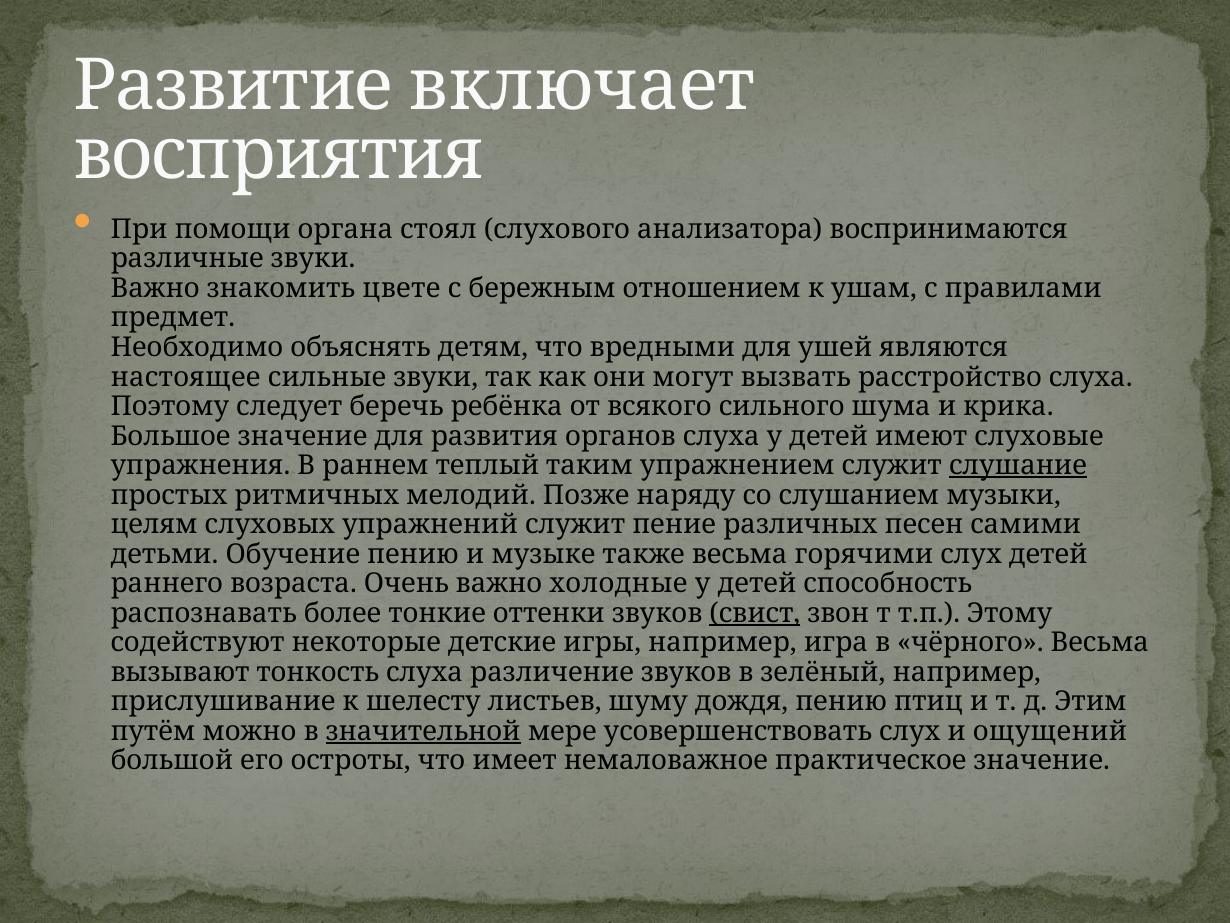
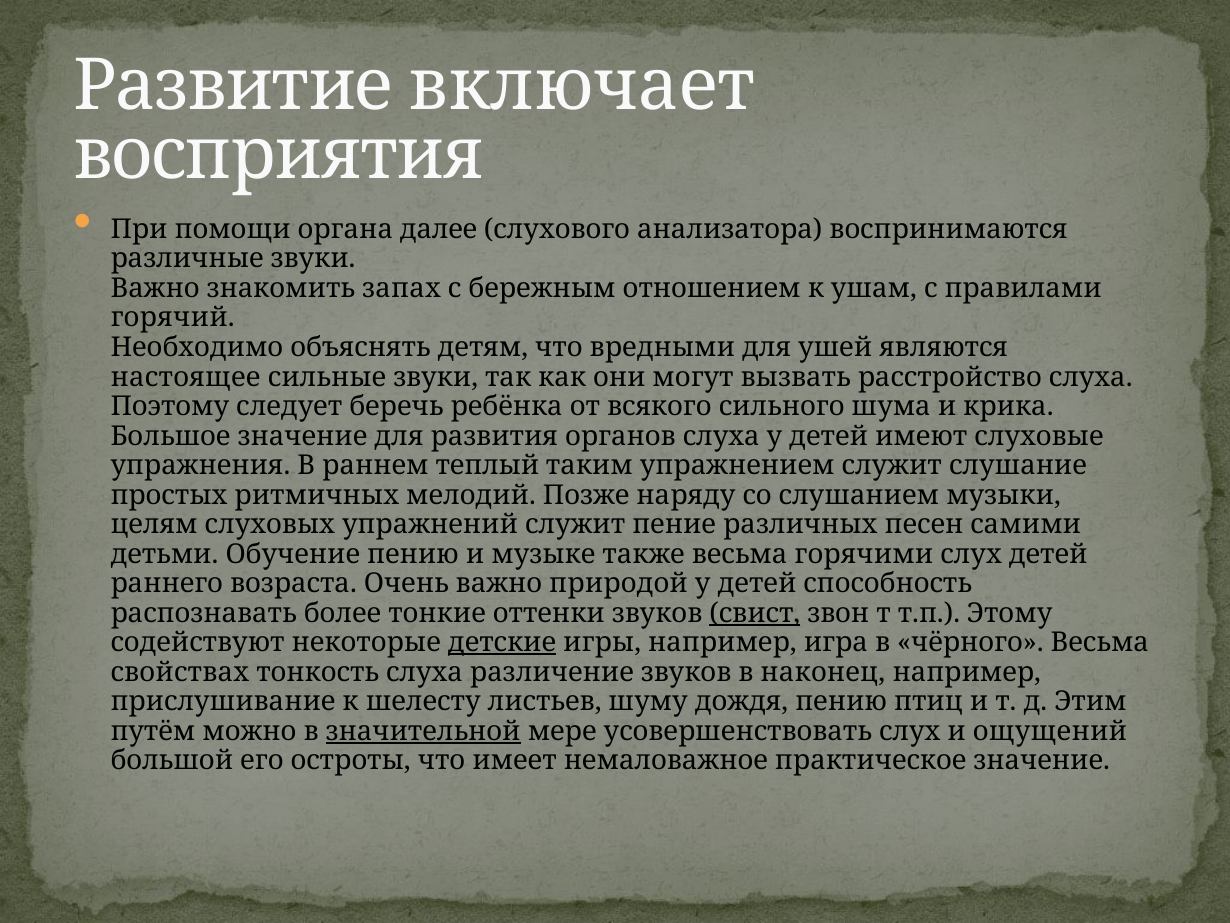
стоял: стоял -> далее (439, 229)
цвете: цвете -> запах (401, 288)
предмет: предмет -> горячий (173, 318)
слушание underline: present -> none (1018, 465)
холодные: холодные -> природой (619, 583)
детские underline: none -> present (502, 642)
вызывают: вызывают -> свойствах (180, 672)
зелёный: зелёный -> наконец (823, 672)
